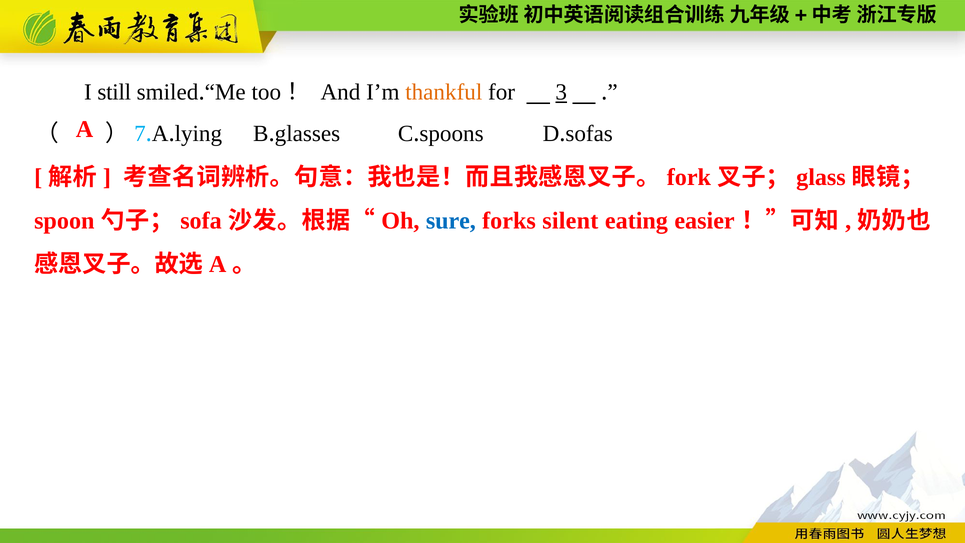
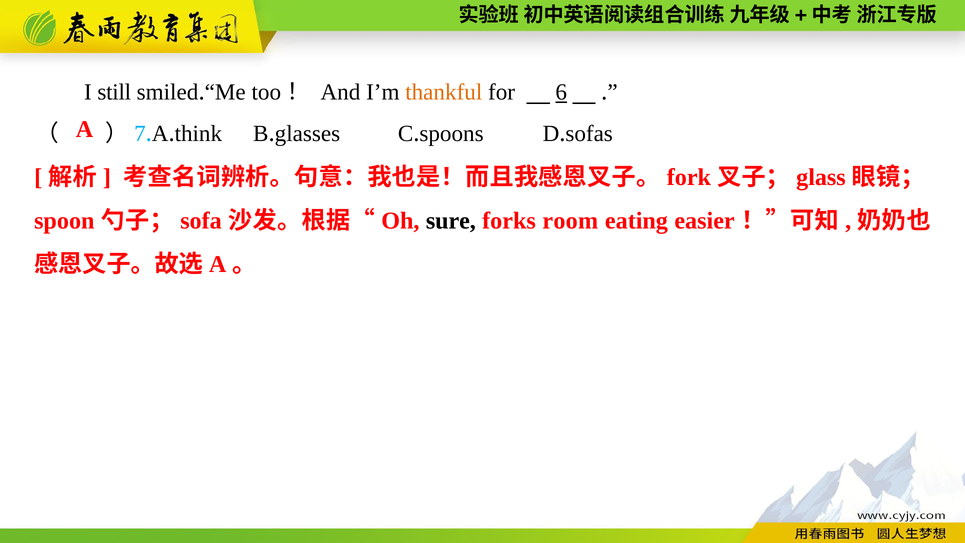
3: 3 -> 6 (561, 92)
lying: lying -> think (198, 133)
sure colour: blue -> black (451, 221)
silent: silent -> room (570, 221)
